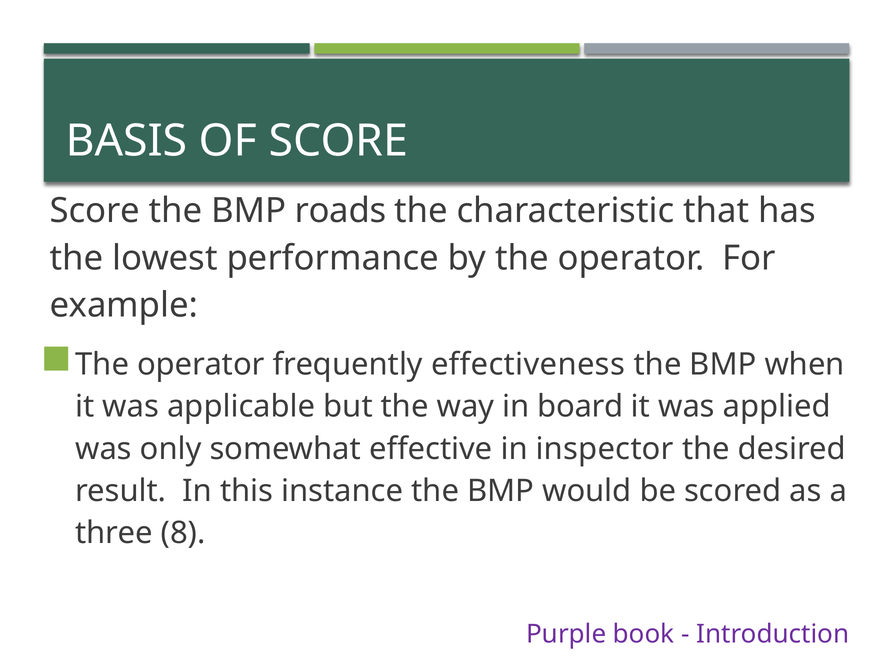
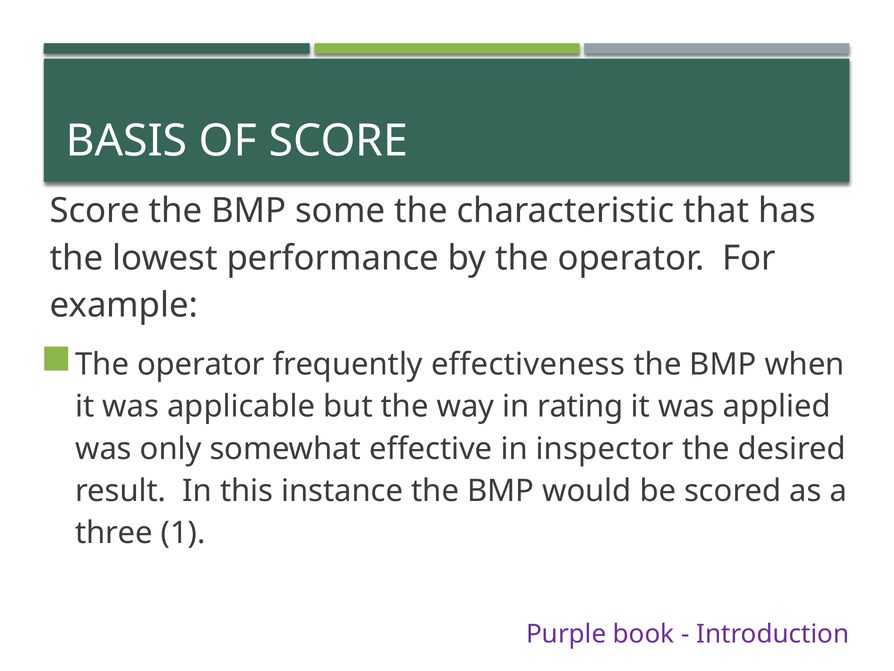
roads: roads -> some (340, 211)
board: board -> rating (580, 406)
8: 8 -> 1 (183, 533)
